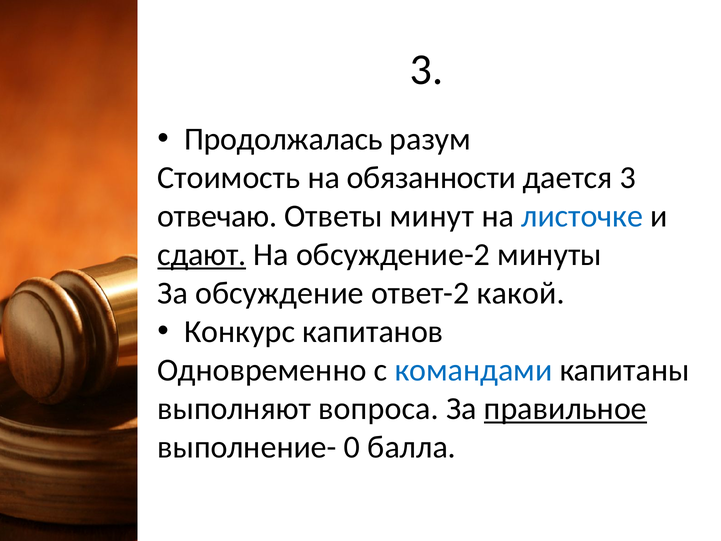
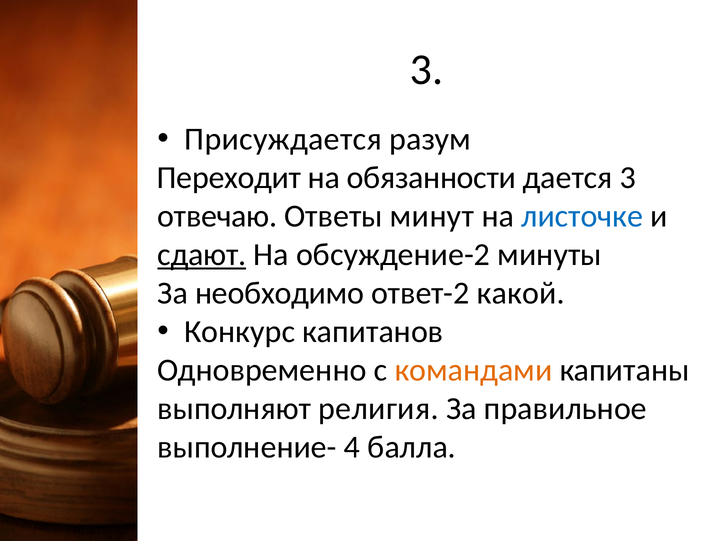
Продолжалась: Продолжалась -> Присуждается (283, 139)
Стоимость: Стоимость -> Переходит (229, 178)
обсуждение: обсуждение -> необходимо (280, 293)
командами colour: blue -> orange (473, 370)
вопроса: вопроса -> религия (378, 409)
правильное underline: present -> none (565, 409)
0: 0 -> 4 (352, 447)
